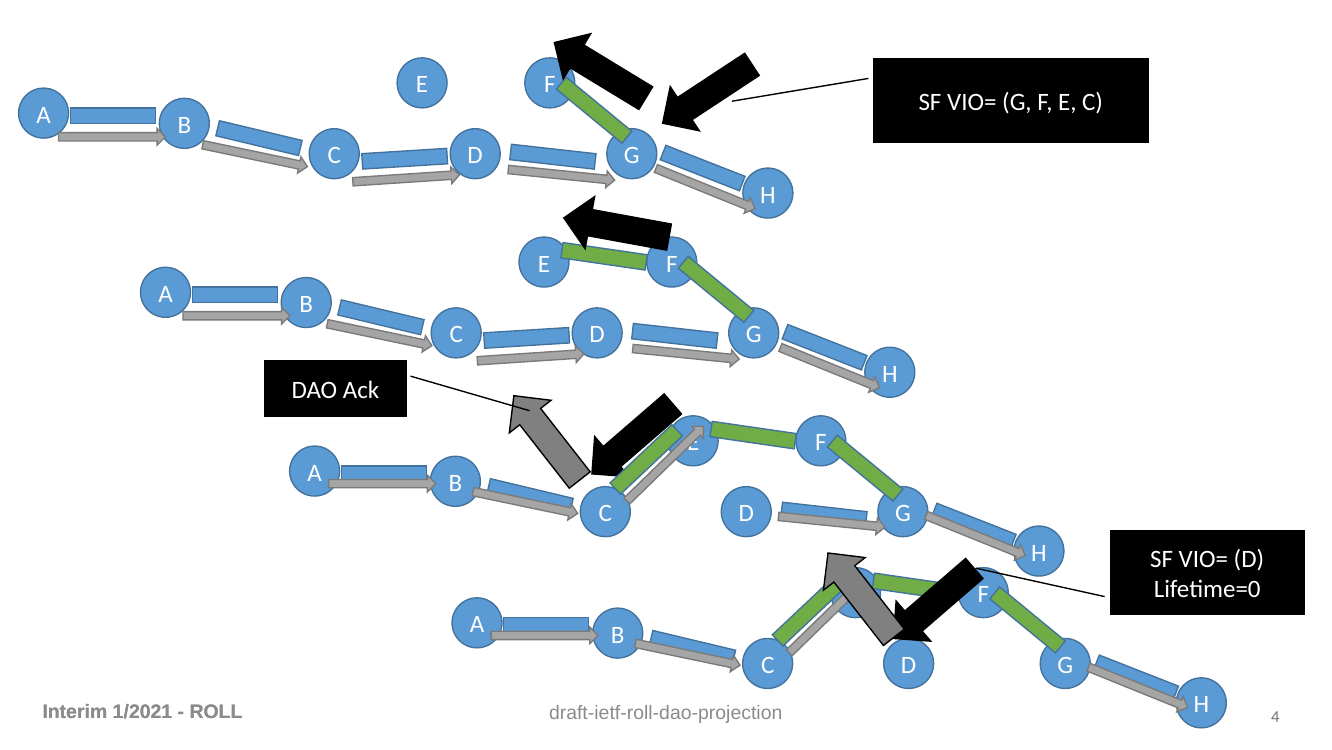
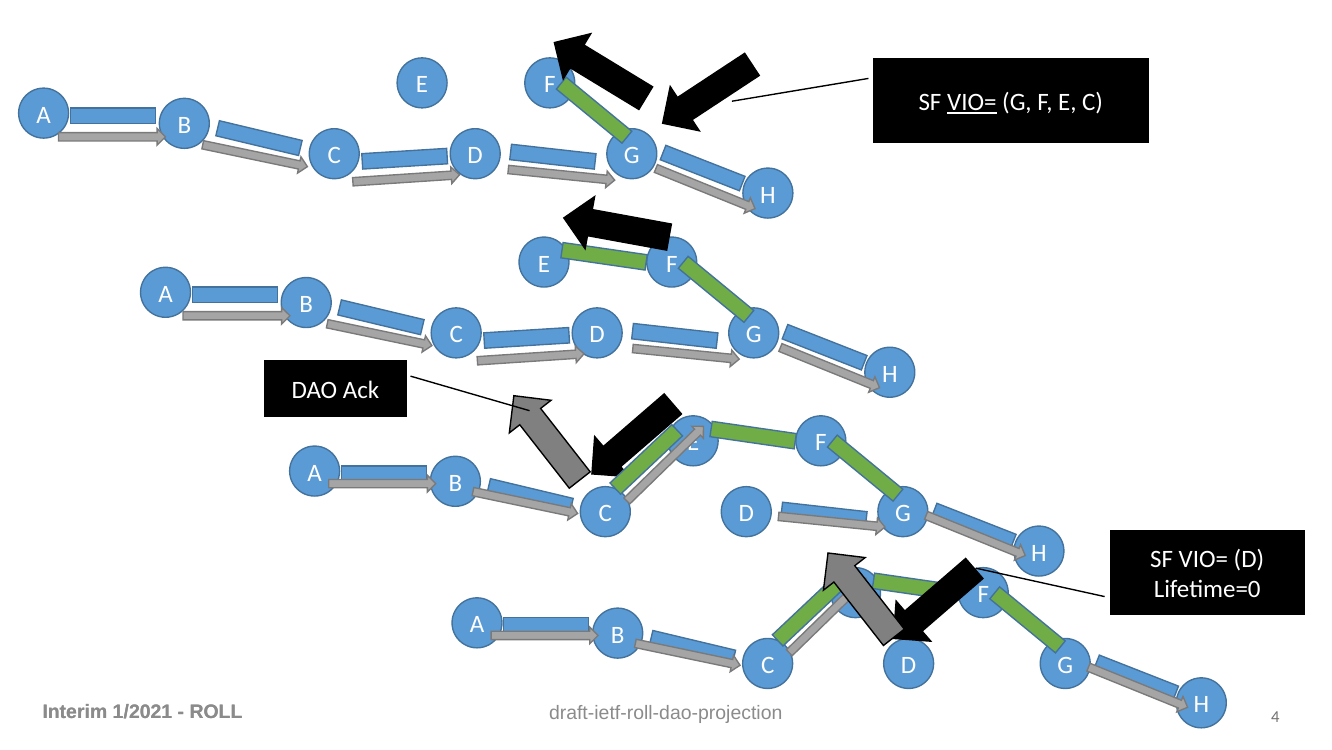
VIO= underline: none -> present (972, 102)
